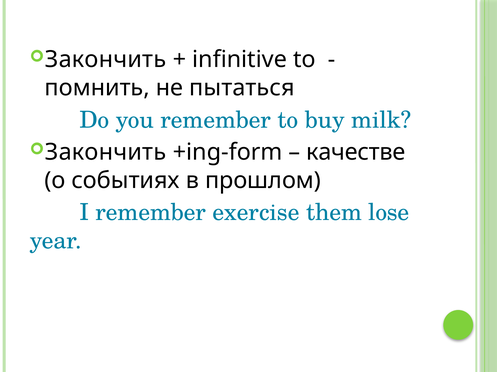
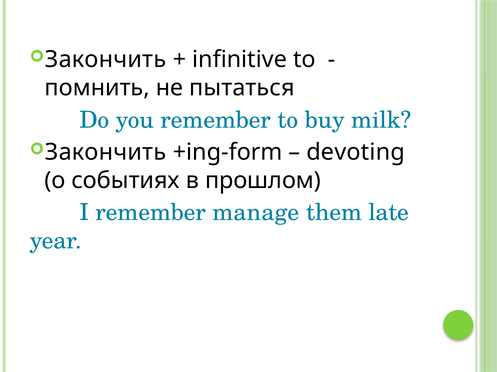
качестве: качестве -> devoting (356, 152)
exercise: exercise -> manage (256, 213)
lose: lose -> late (389, 213)
